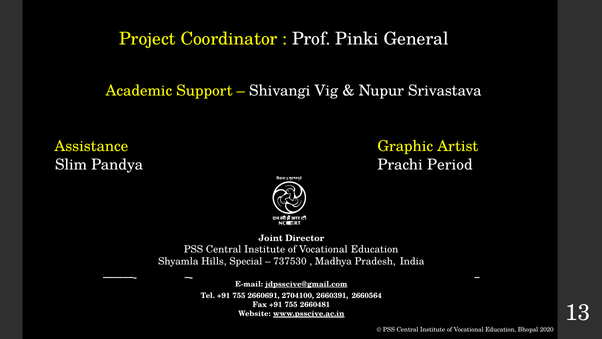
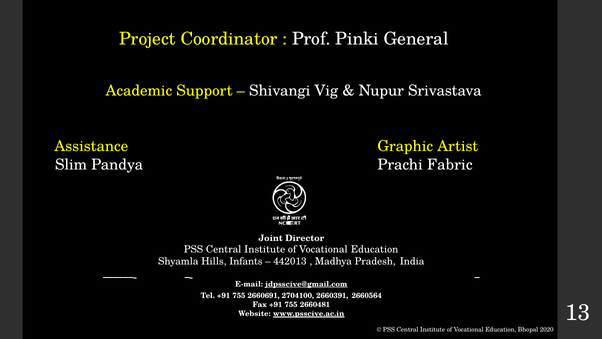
Period: Period -> Fabric (450, 164)
Special: Special -> Infants (246, 261)
737530: 737530 -> 442013 (290, 261)
